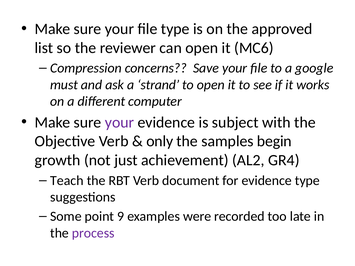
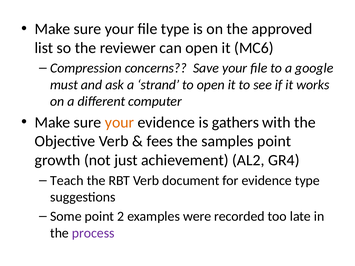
your colour: purple -> orange (119, 122)
subject: subject -> gathers (235, 122)
only: only -> fees (160, 141)
samples begin: begin -> point (274, 141)
9: 9 -> 2 (121, 217)
